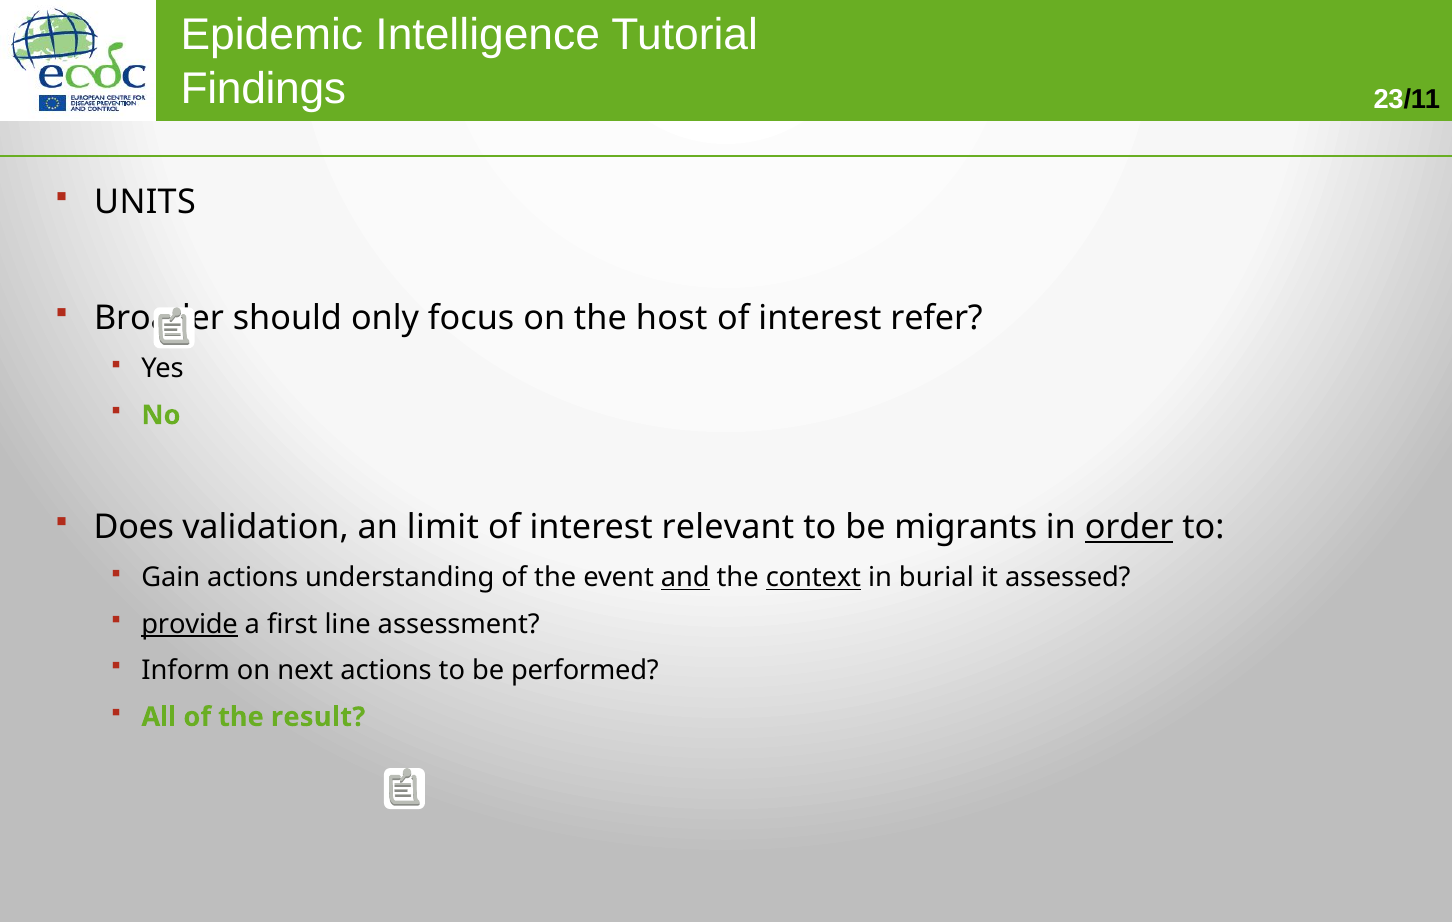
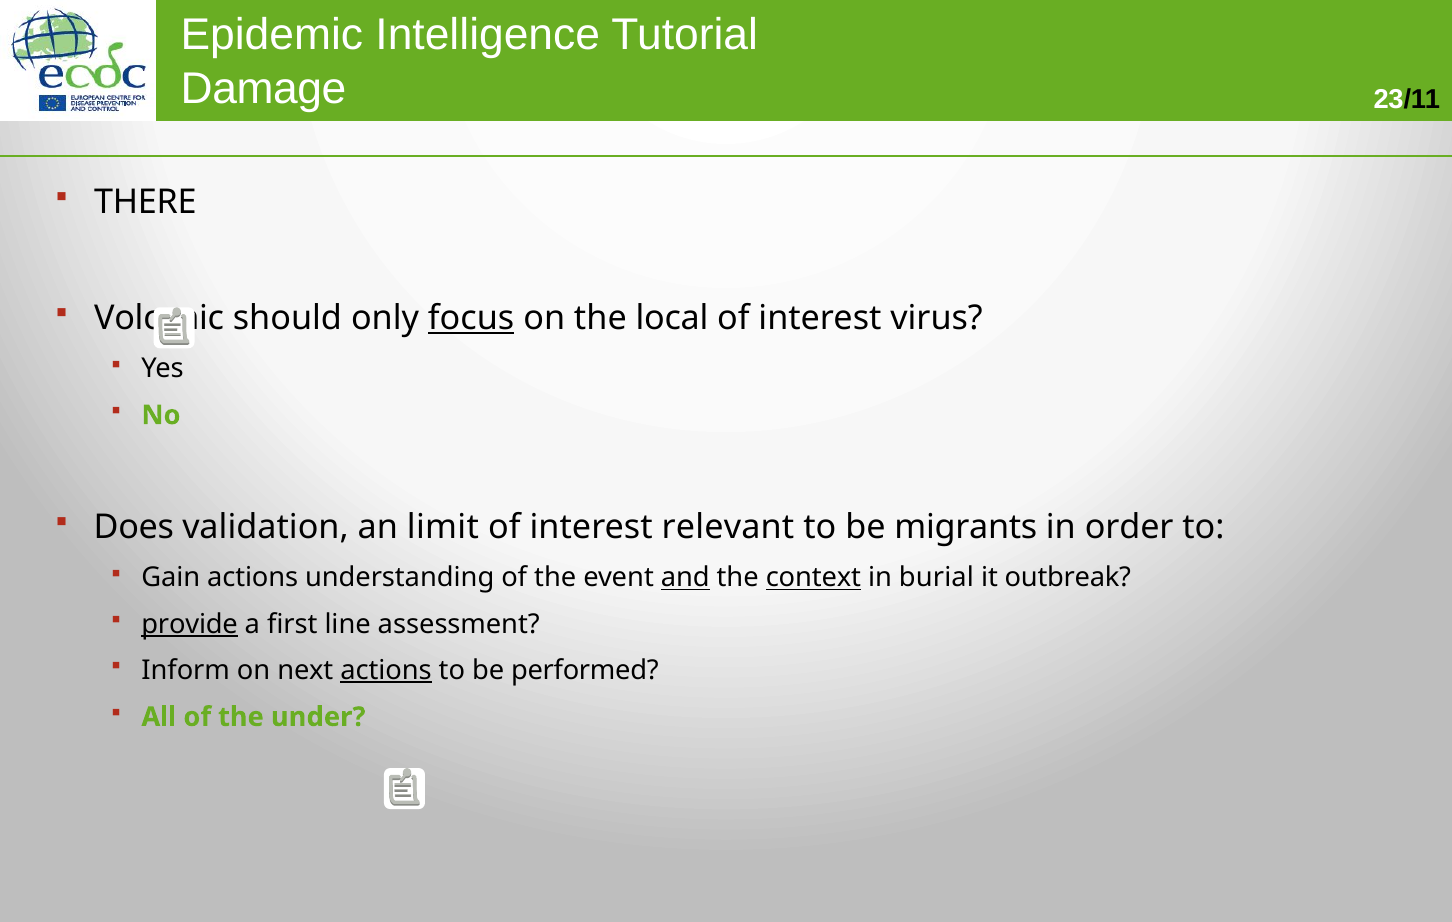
Findings: Findings -> Damage (263, 89)
UNITS: UNITS -> THERE (145, 203)
Broader: Broader -> Volcanic (159, 319)
focus underline: none -> present (471, 319)
host: host -> local (672, 319)
refer: refer -> virus (937, 319)
order underline: present -> none (1129, 528)
assessed: assessed -> outbreak (1068, 578)
actions underline: none -> present (386, 670)
result: result -> under (318, 717)
